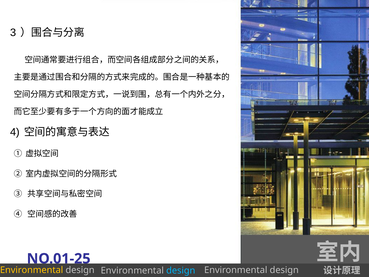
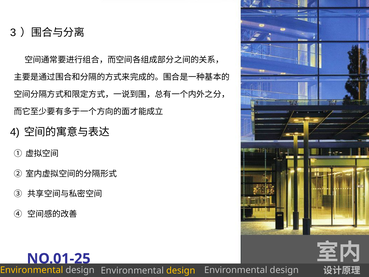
design colour: light blue -> yellow (181, 270)
